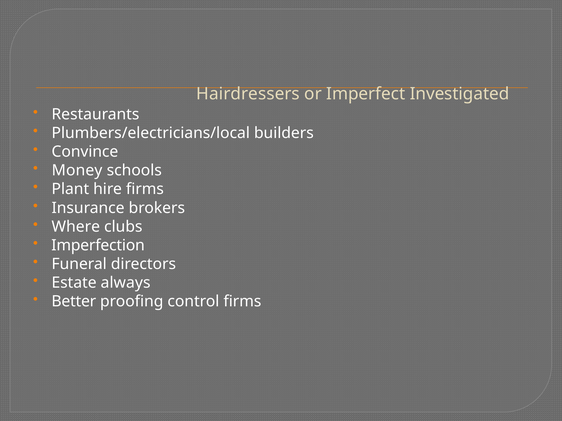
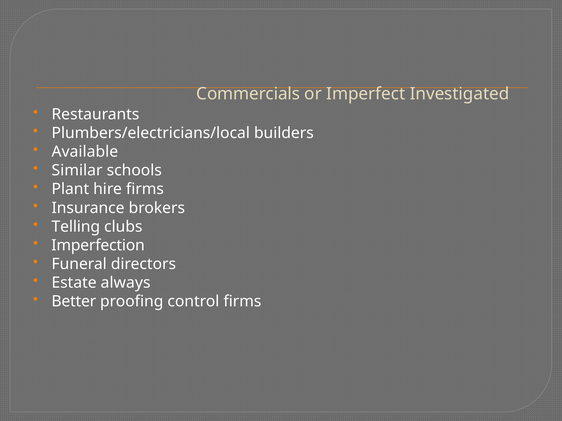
Hairdressers: Hairdressers -> Commercials (248, 94)
Convince: Convince -> Available (85, 152)
Money: Money -> Similar (77, 171)
Where: Where -> Telling (76, 227)
